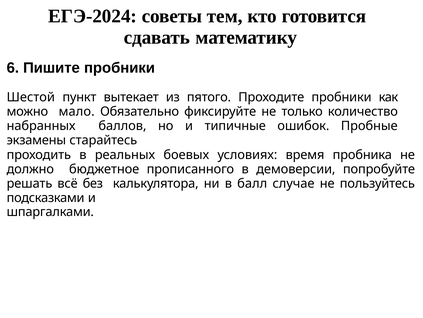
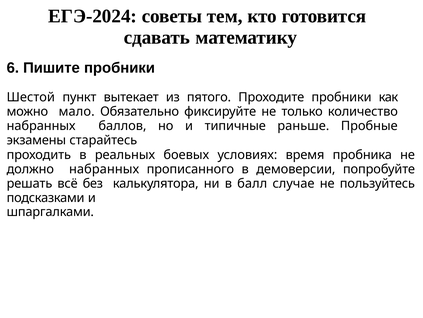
ошибок: ошибок -> раньше (303, 126)
должно бюджетное: бюджетное -> набранных (104, 169)
